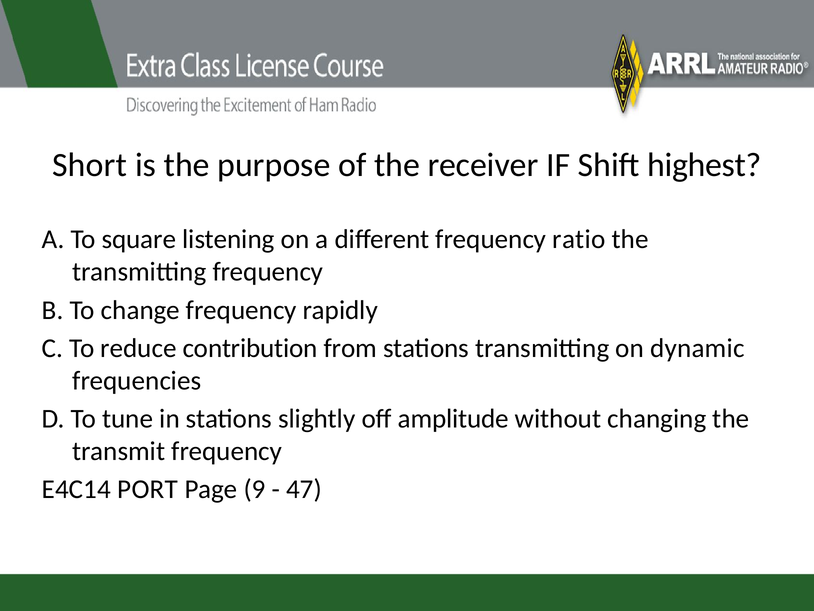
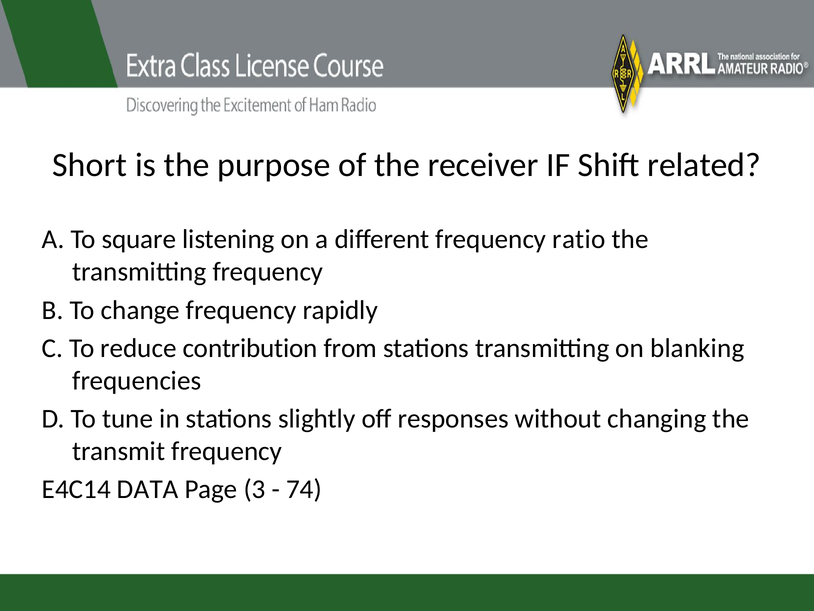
highest: highest -> related (704, 165)
dynamic: dynamic -> blanking (697, 348)
amplitude: amplitude -> responses (453, 418)
PORT: PORT -> DATA (148, 489)
9: 9 -> 3 (255, 489)
47: 47 -> 74 (304, 489)
